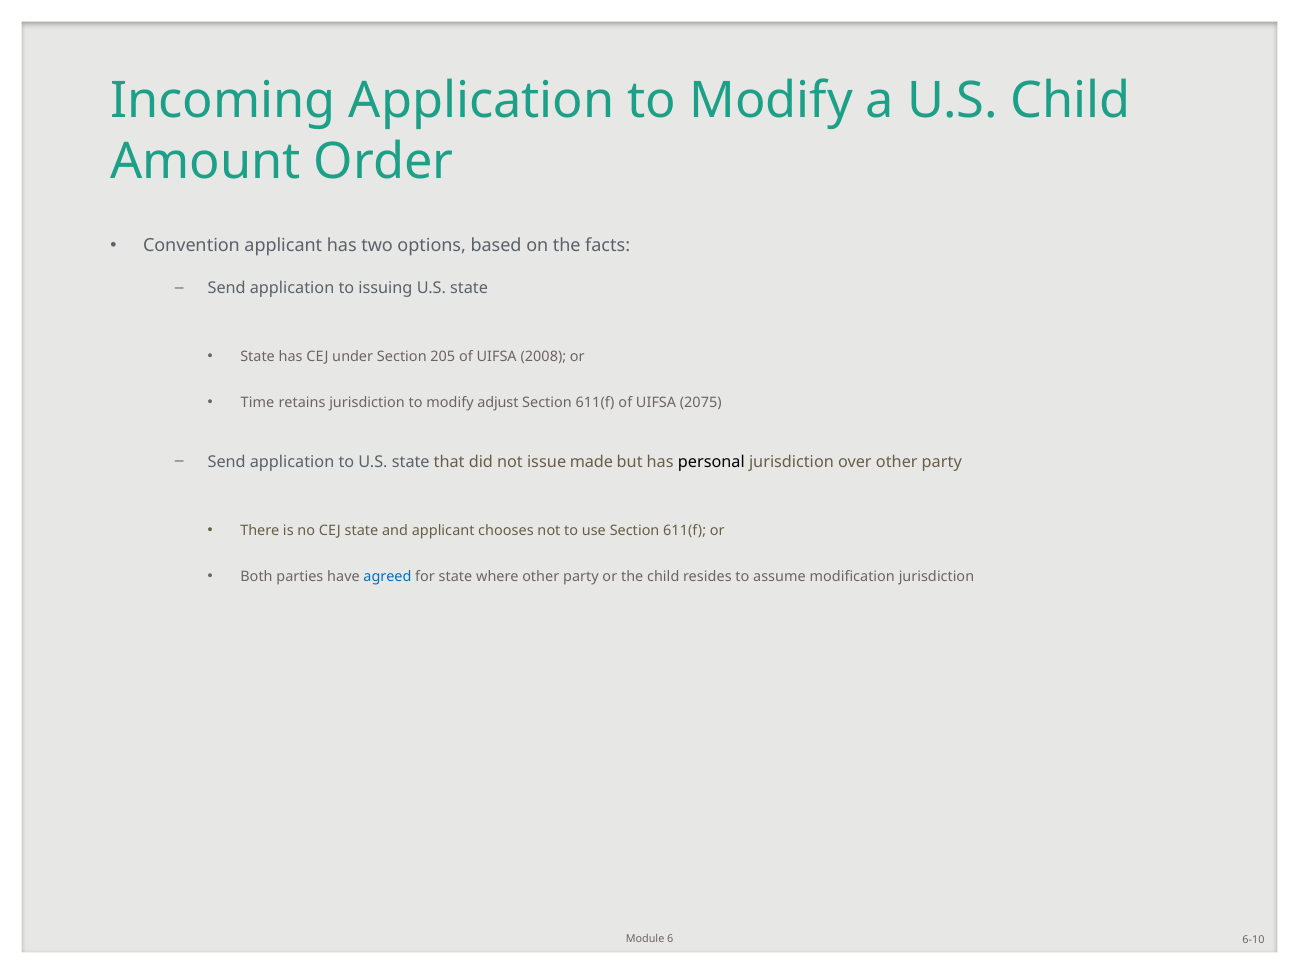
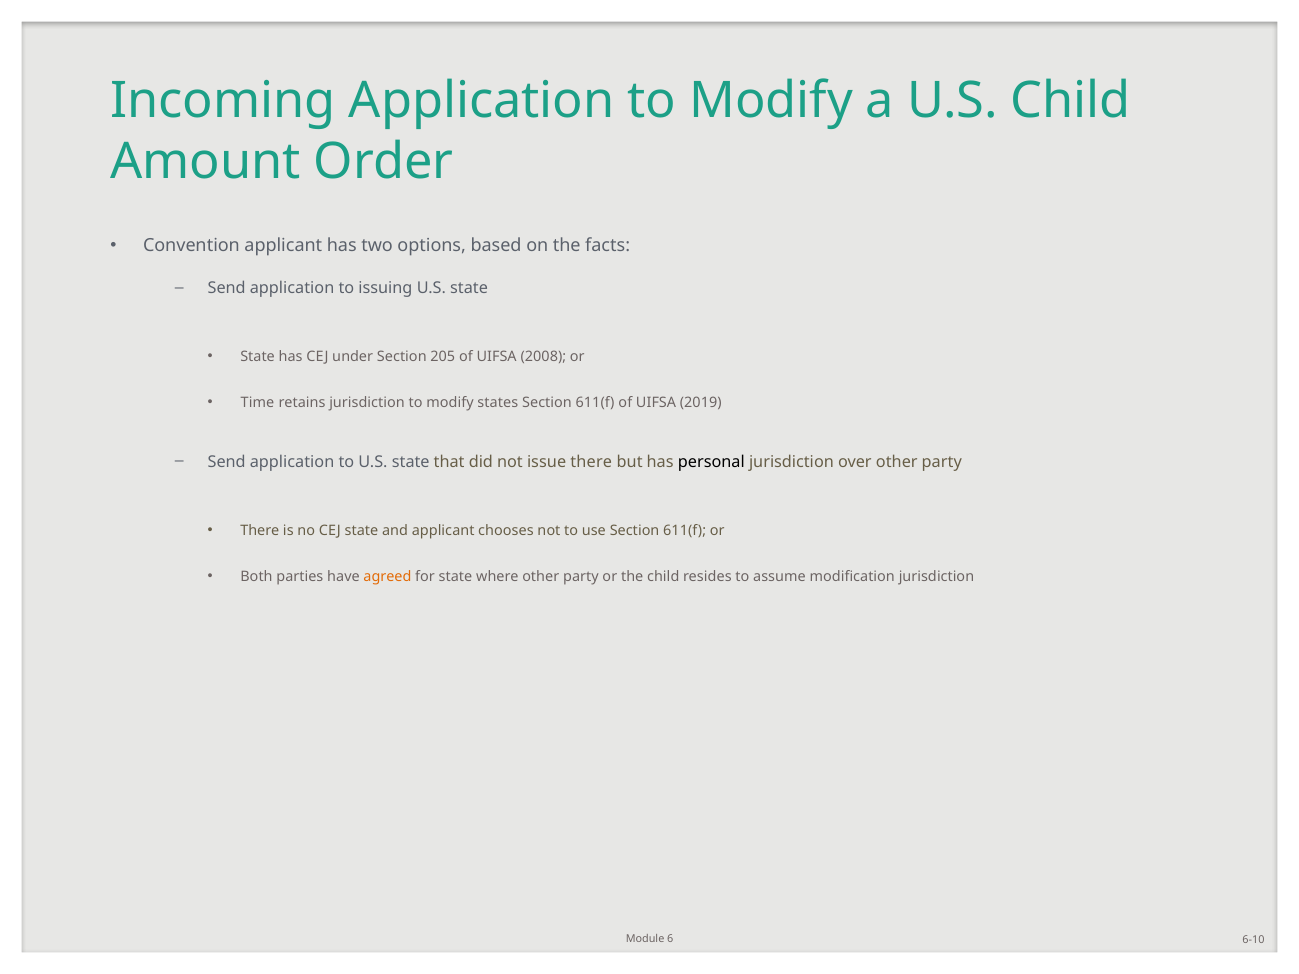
adjust: adjust -> states (498, 403)
2075: 2075 -> 2019 (701, 403)
issue made: made -> there (591, 462)
agreed colour: blue -> orange (387, 577)
